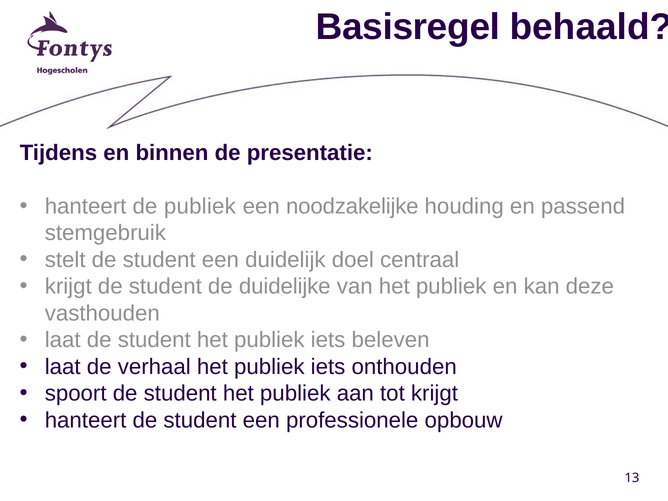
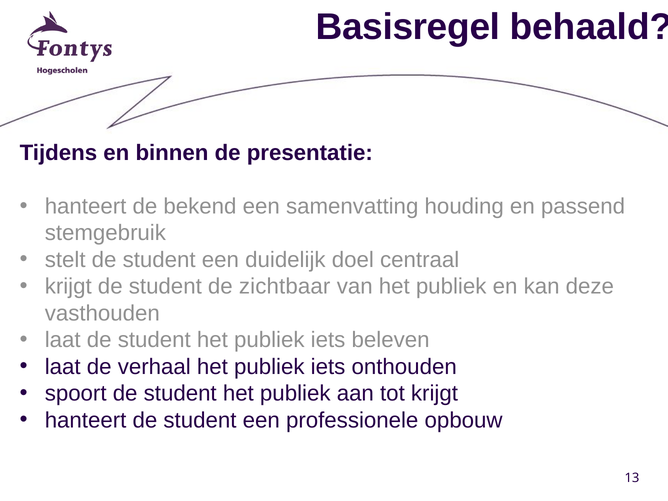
de publiek: publiek -> bekend (200, 206)
noodzakelijke: noodzakelijke -> samenvatting (352, 206)
duidelijke: duidelijke -> zichtbaar (285, 287)
